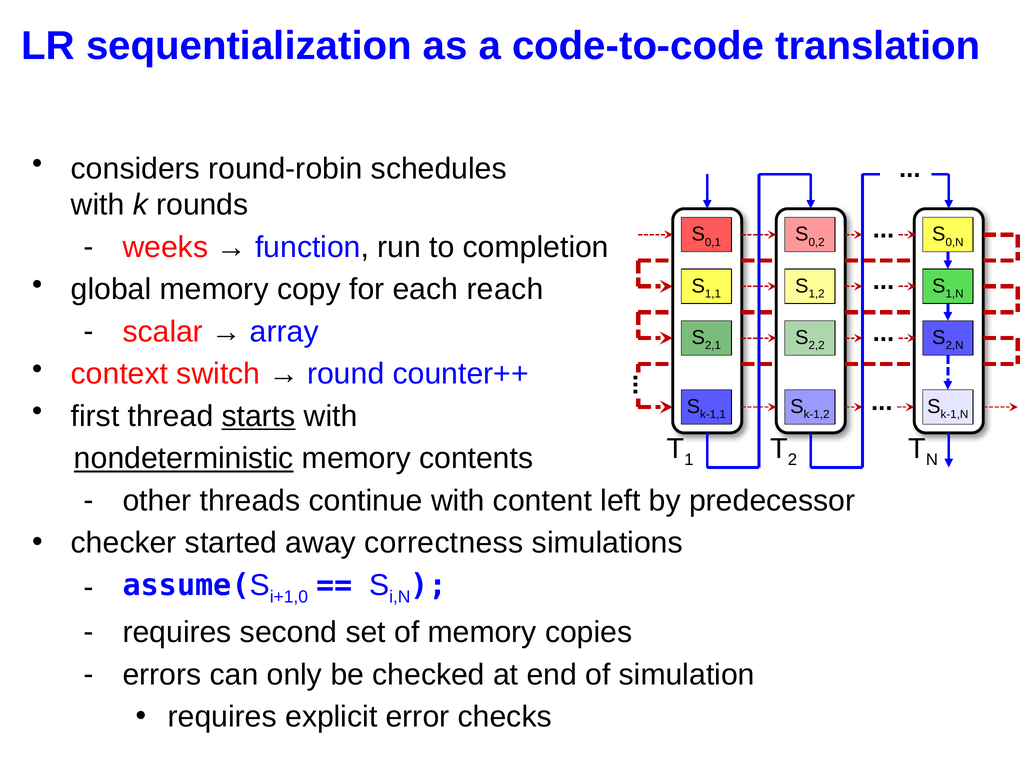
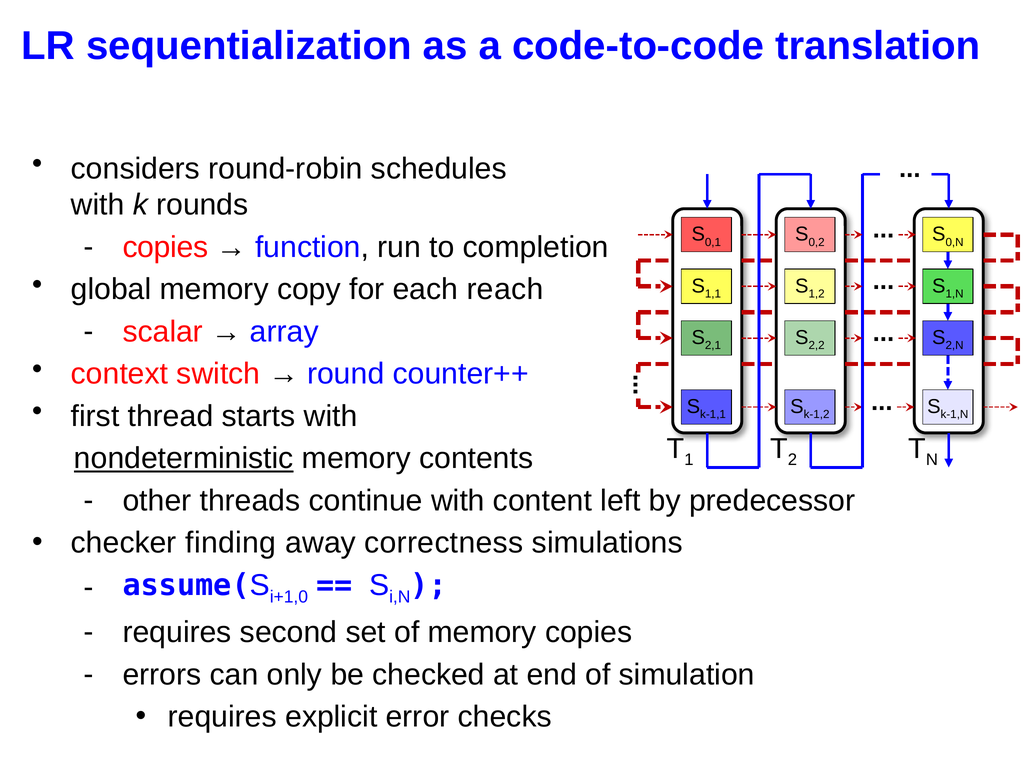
weeks: weeks -> copies (166, 247)
starts underline: present -> none (259, 416)
started: started -> finding (231, 543)
